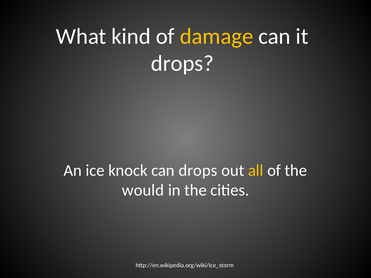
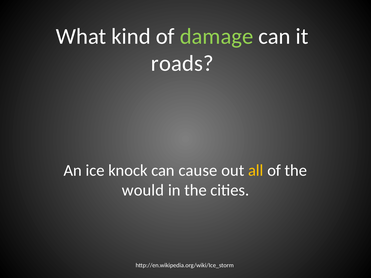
damage colour: yellow -> light green (217, 36)
drops: drops -> roads (182, 64)
can drops: drops -> cause (198, 171)
